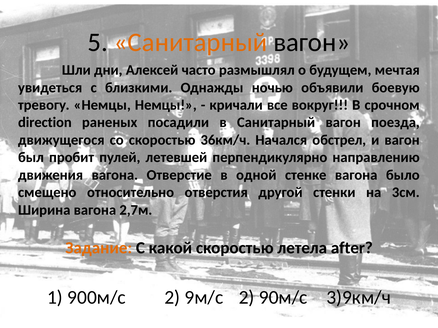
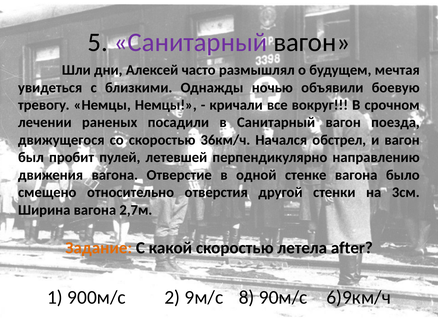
Санитарный colour: orange -> purple (191, 42)
direction: direction -> лечении (45, 123)
9м/с 2: 2 -> 8 (247, 298)
3)9км/ч: 3)9км/ч -> 6)9км/ч (359, 298)
